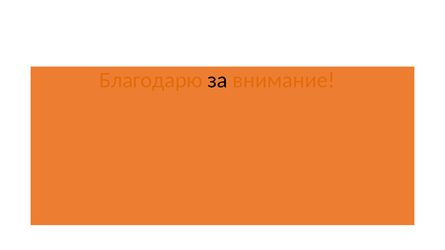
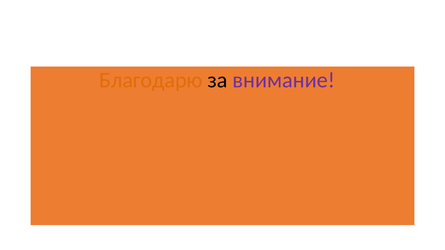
внимание colour: orange -> purple (284, 80)
